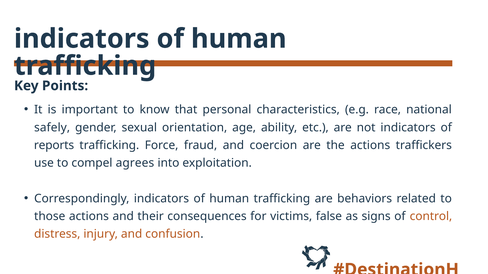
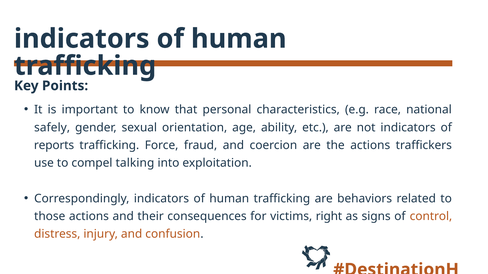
agrees: agrees -> talking (135, 163)
false: false -> right (329, 217)
